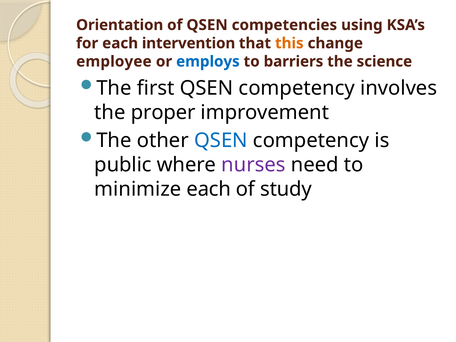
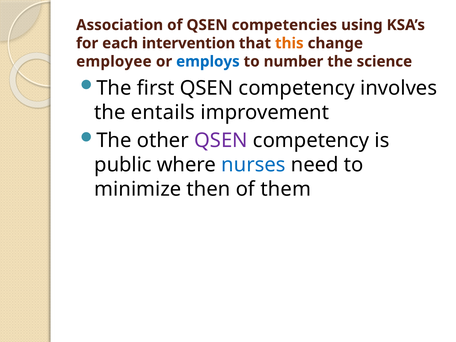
Orientation: Orientation -> Association (120, 25)
barriers: barriers -> number (293, 61)
proper: proper -> entails (163, 112)
QSEN colour: blue -> purple (221, 140)
nurses colour: purple -> blue (253, 165)
minimize each: each -> then (209, 189)
study: study -> them (286, 189)
